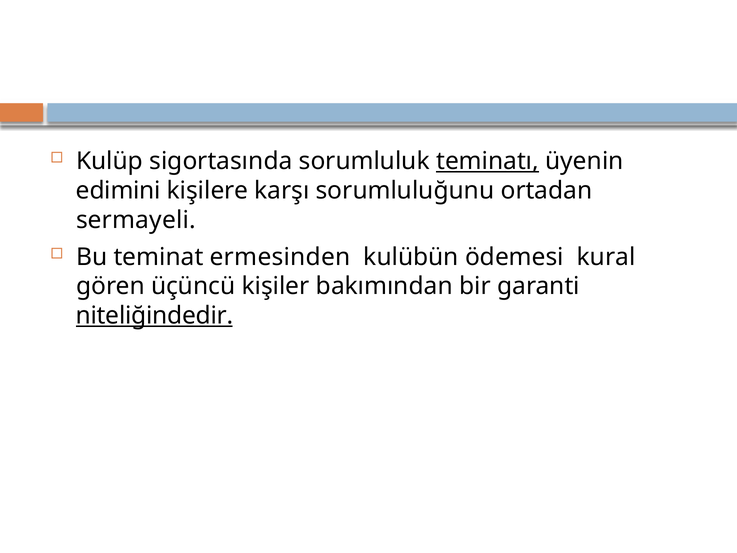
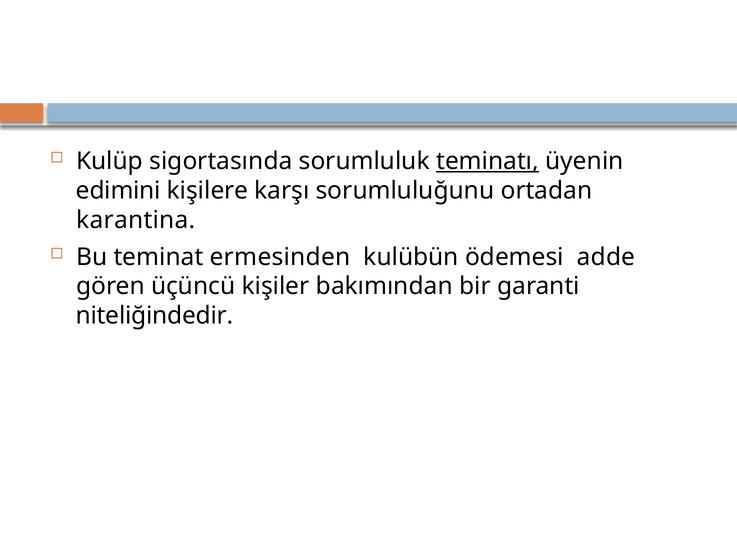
sermayeli: sermayeli -> karantina (136, 220)
kural: kural -> adde (606, 257)
niteliğindedir underline: present -> none (154, 316)
